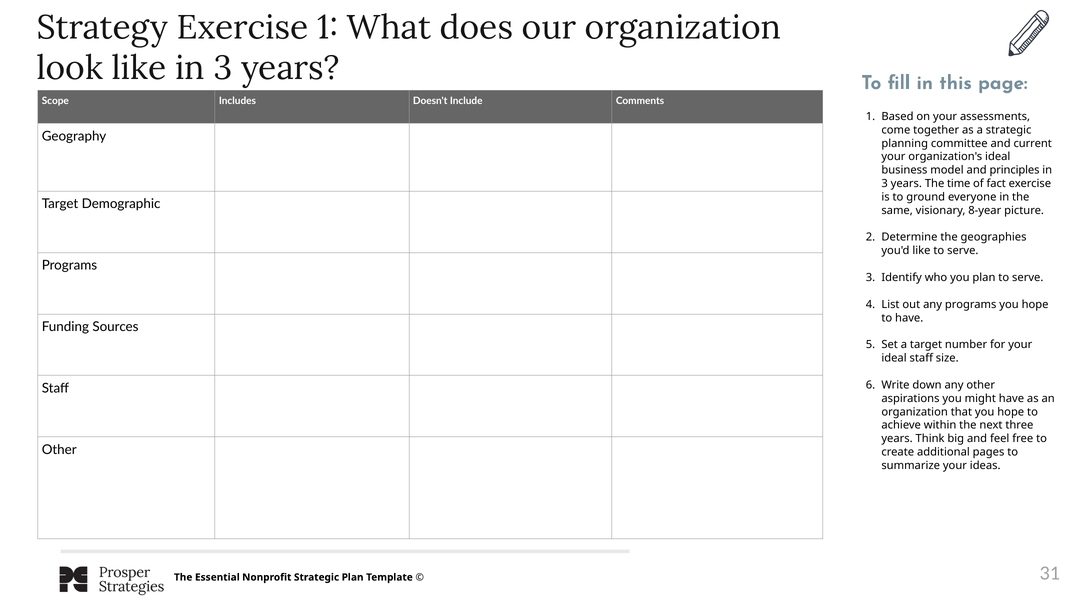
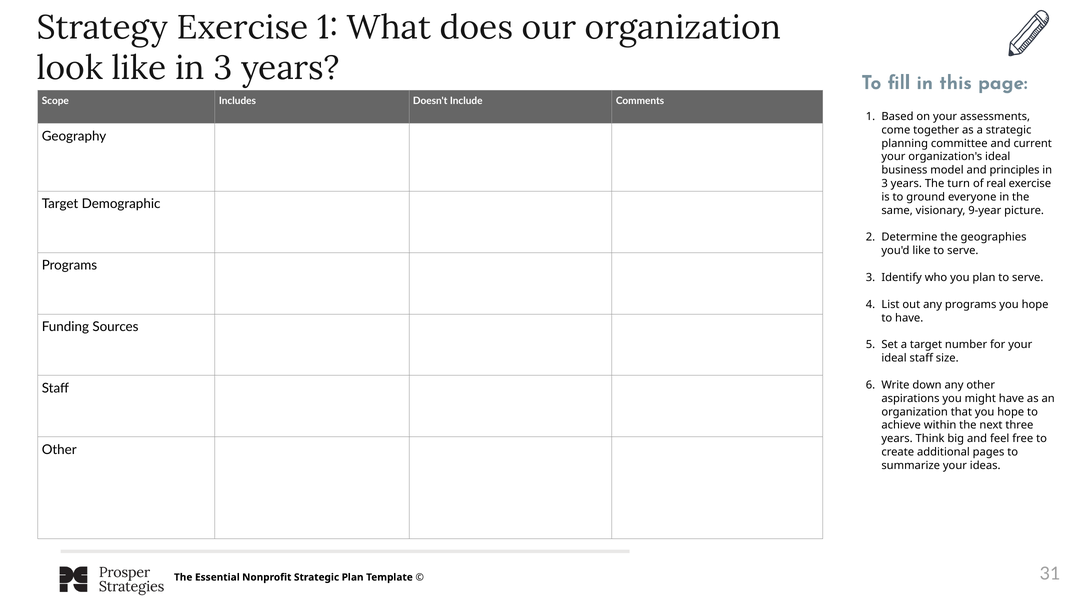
time: time -> turn (959, 184)
fact: fact -> real (996, 184)
8-year: 8-year -> 9-year (985, 210)
